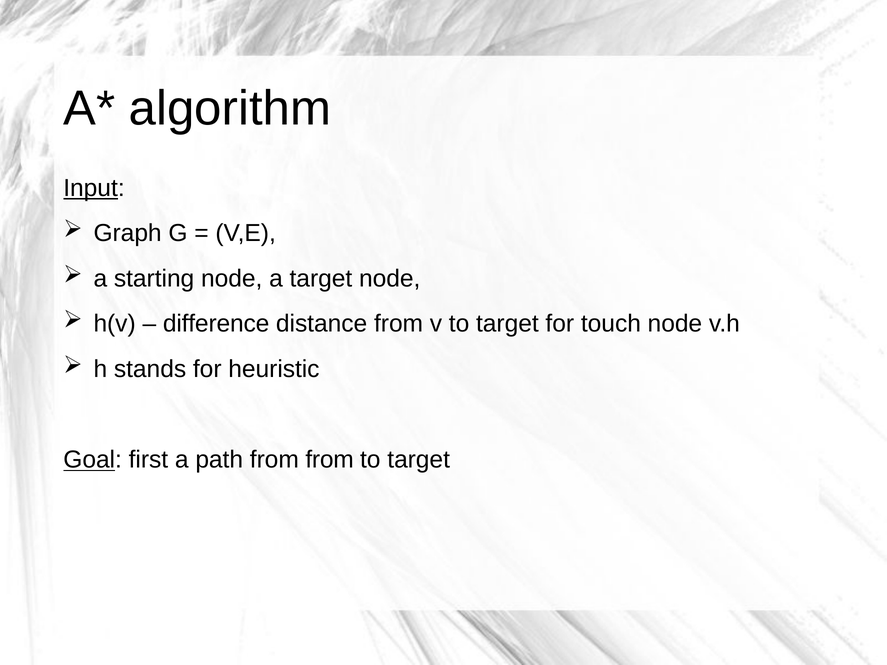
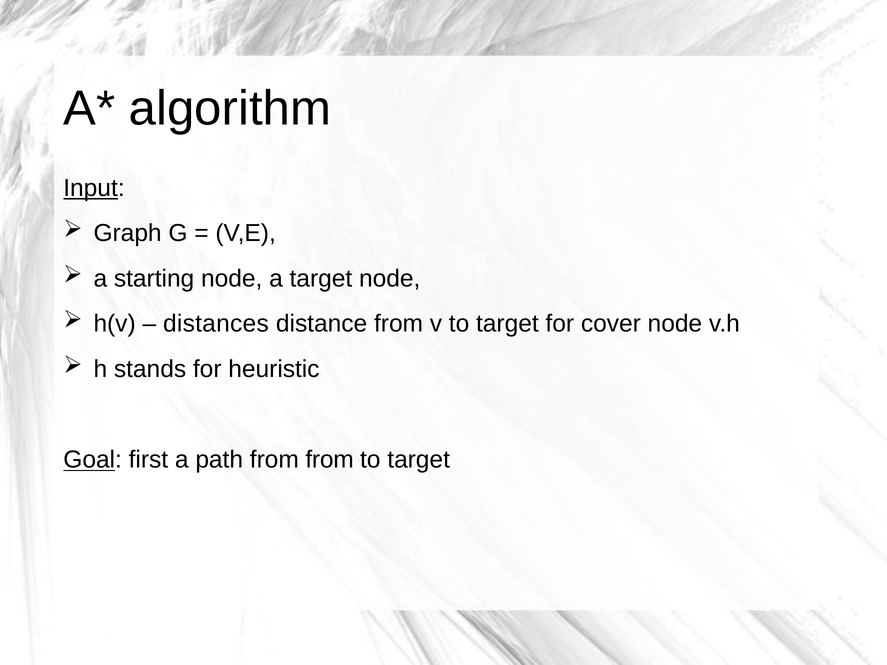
difference: difference -> distances (216, 324)
touch: touch -> cover (611, 324)
